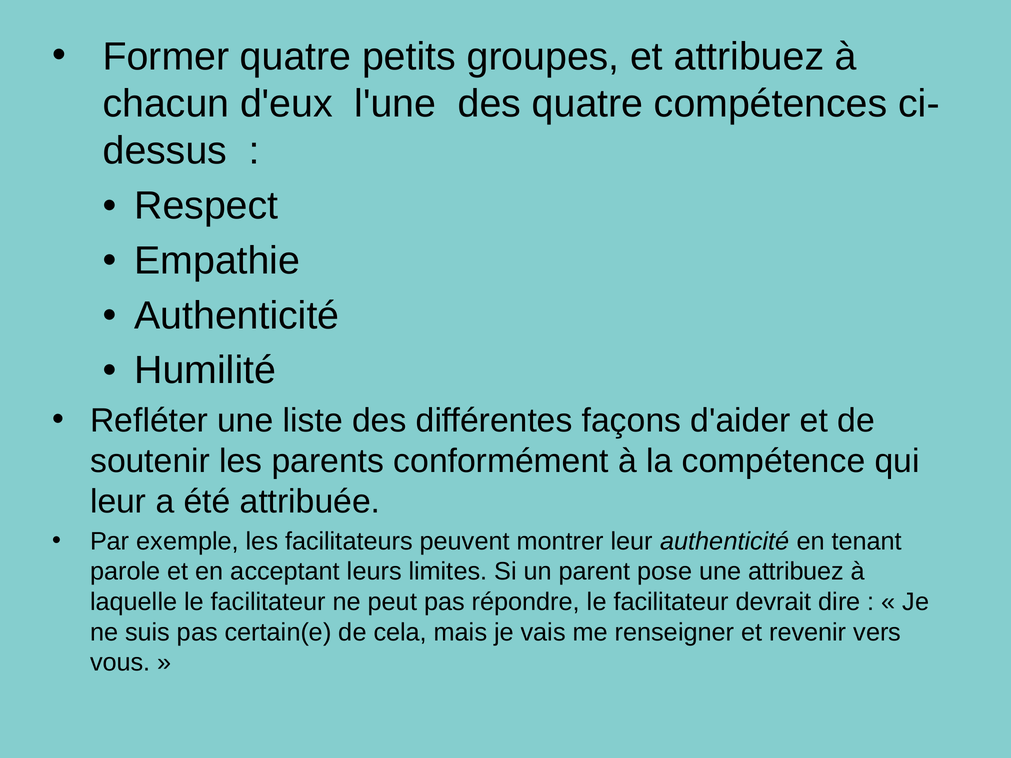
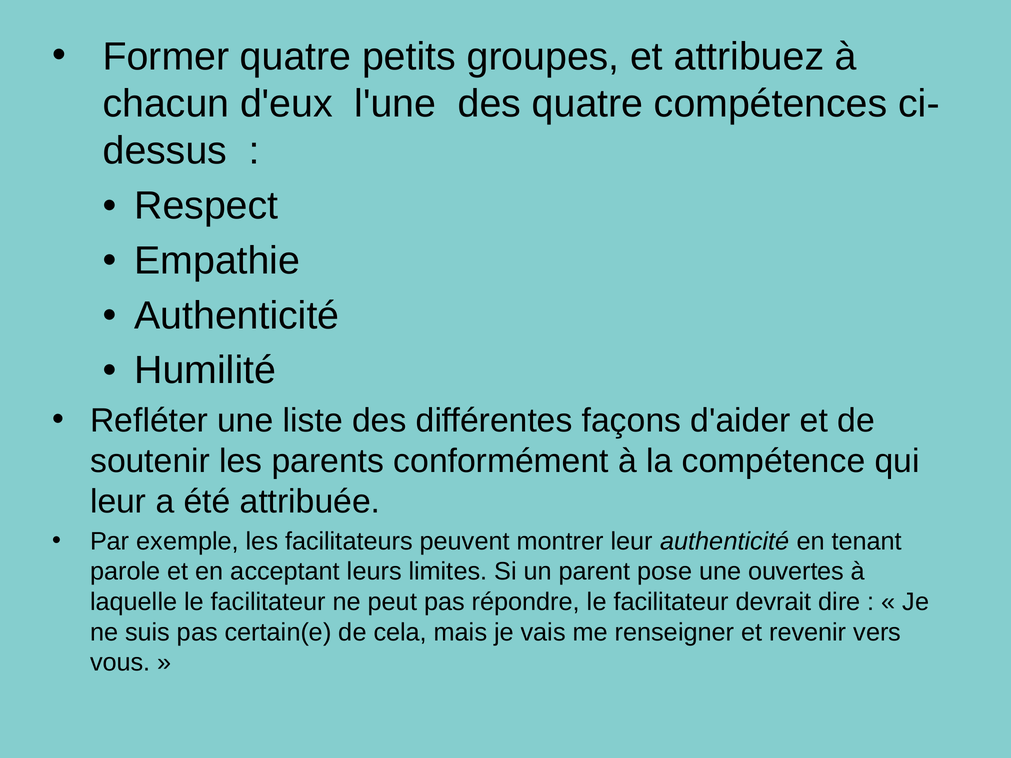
une attribuez: attribuez -> ouvertes (796, 572)
